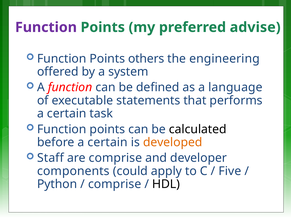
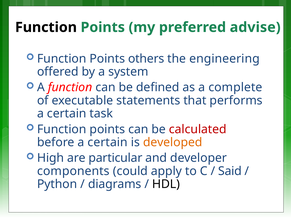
Function colour: purple -> black (46, 27)
language: language -> complete (235, 87)
calculated colour: black -> red (198, 129)
Staff: Staff -> High (51, 158)
are comprise: comprise -> particular (116, 158)
Five: Five -> Said (230, 171)
comprise: comprise -> diagrams (115, 184)
